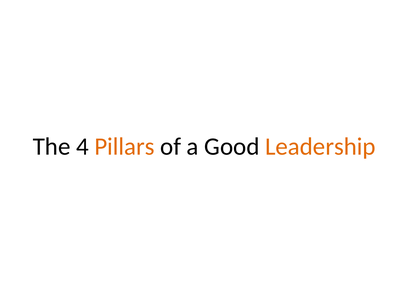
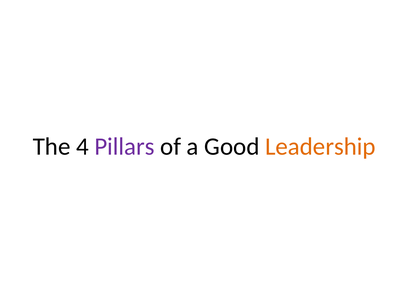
Pillars colour: orange -> purple (125, 147)
